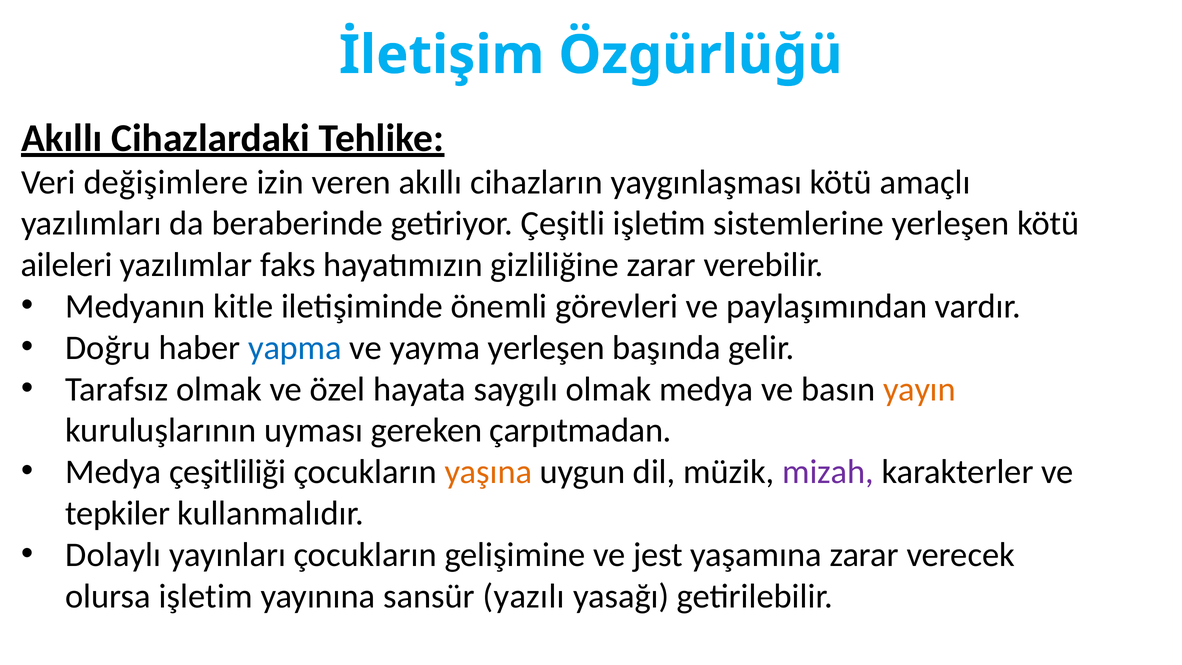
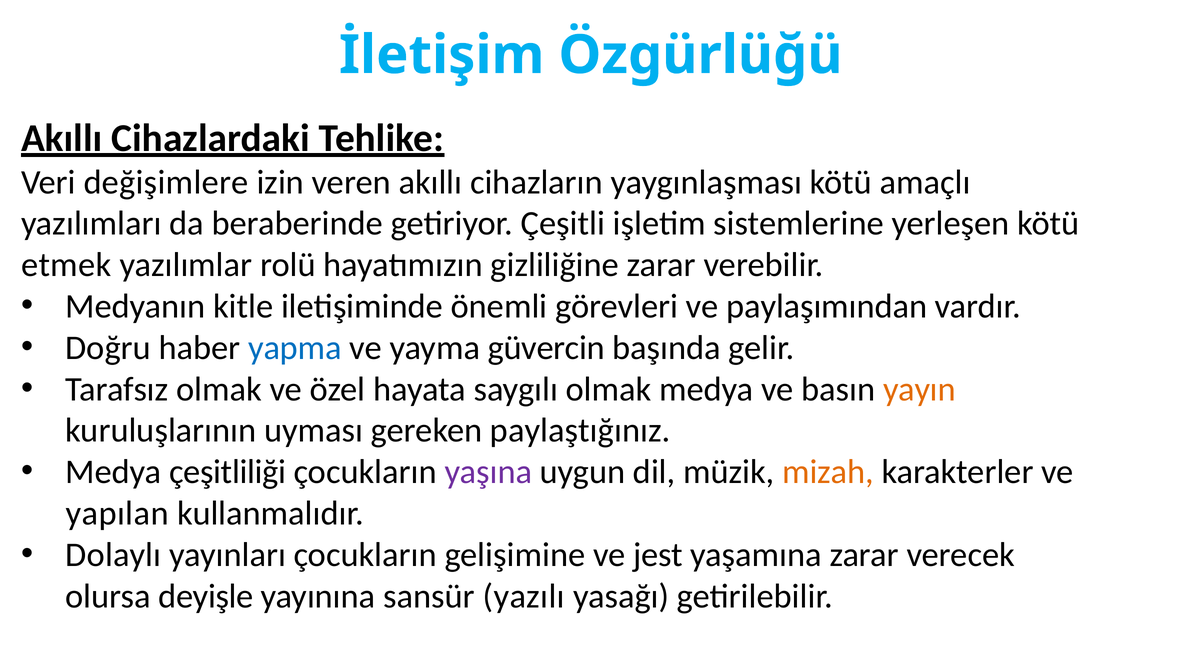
aileleri: aileleri -> etmek (66, 265)
faks: faks -> rolü (288, 265)
yayma yerleşen: yerleşen -> güvercin (546, 348)
çarpıtmadan: çarpıtmadan -> paylaştığınız (580, 430)
yaşına colour: orange -> purple (488, 472)
mizah colour: purple -> orange (828, 472)
tepkiler: tepkiler -> yapılan (117, 513)
olursa işletim: işletim -> deyişle (206, 596)
